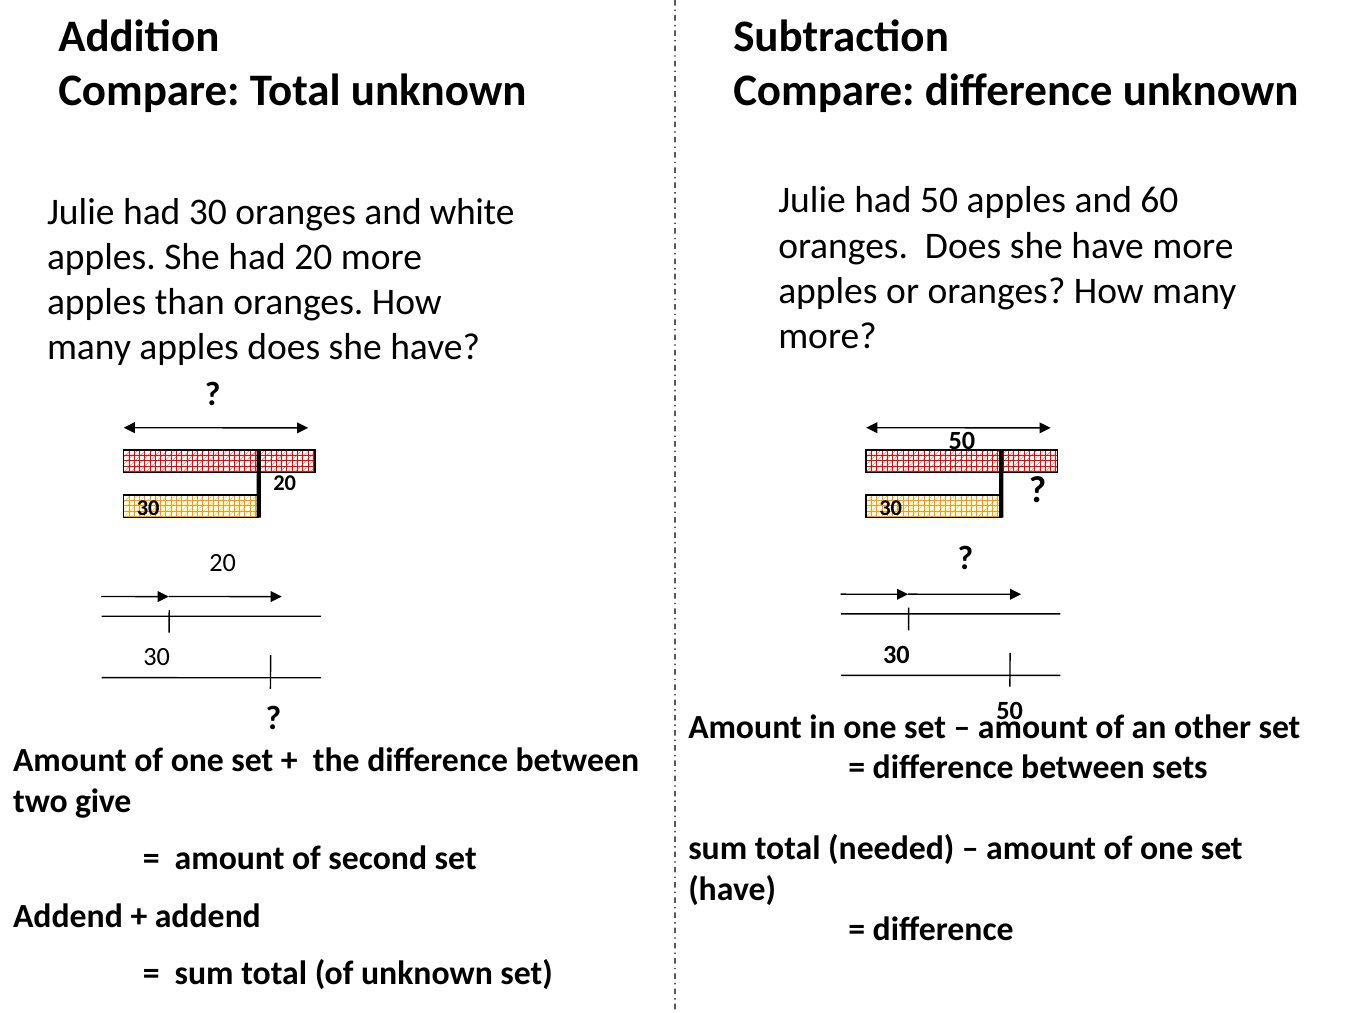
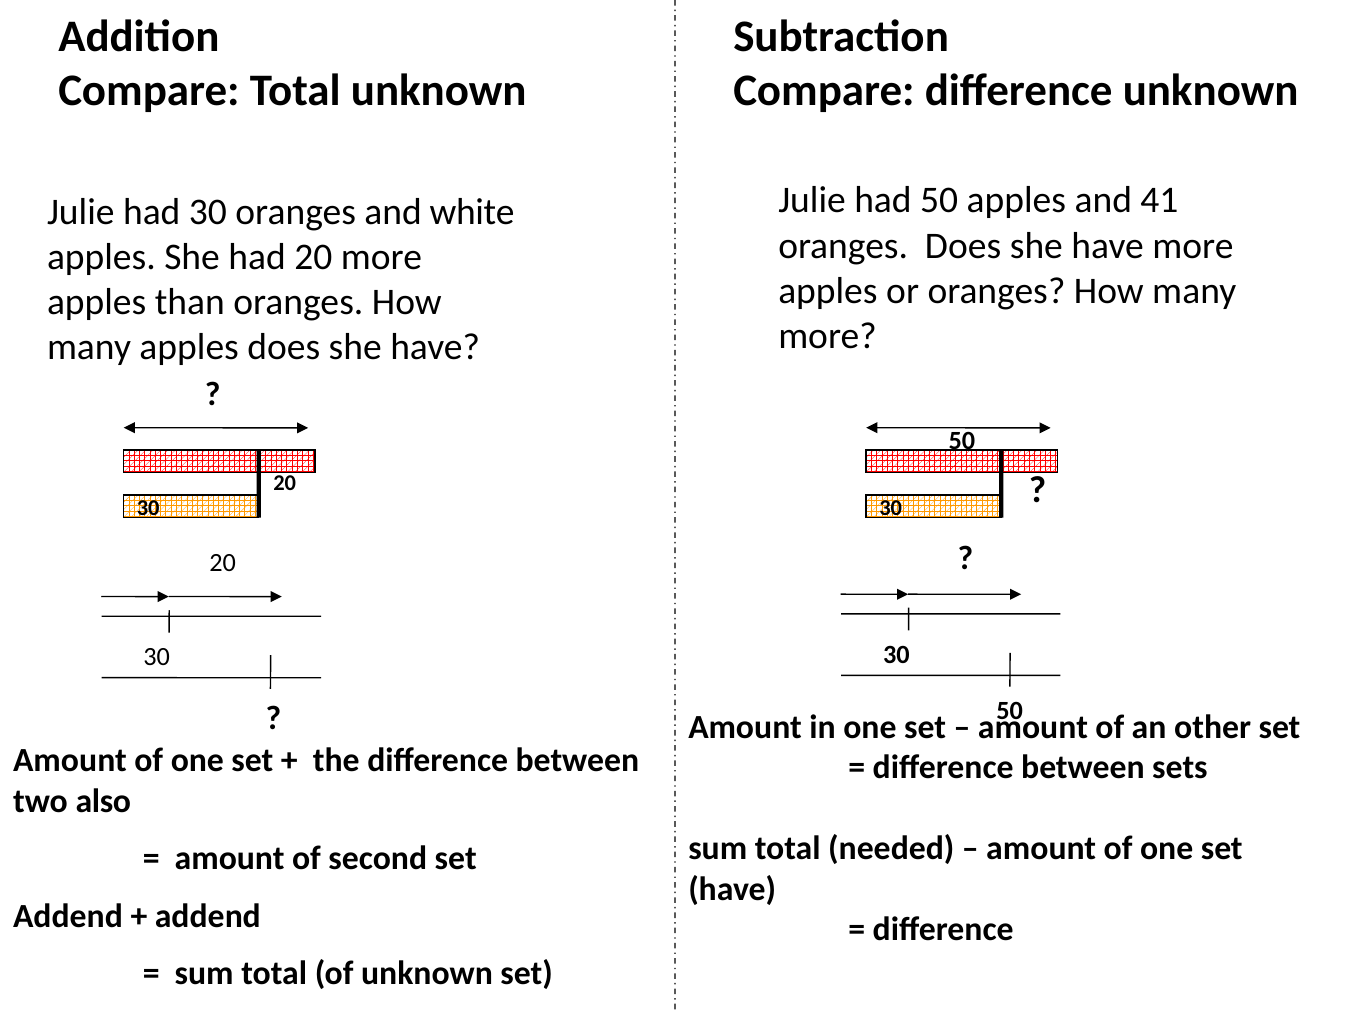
60: 60 -> 41 (1159, 200)
give: give -> also (103, 801)
